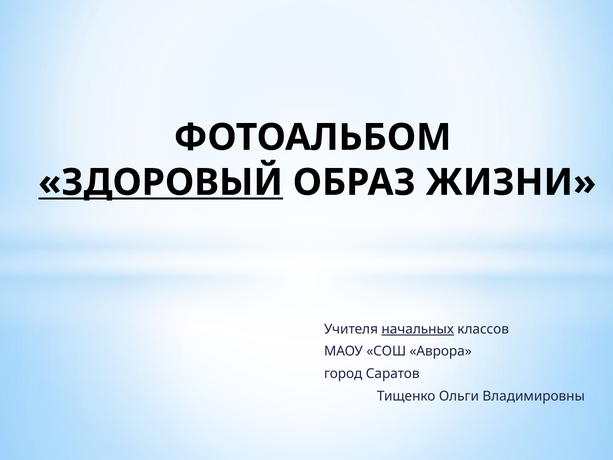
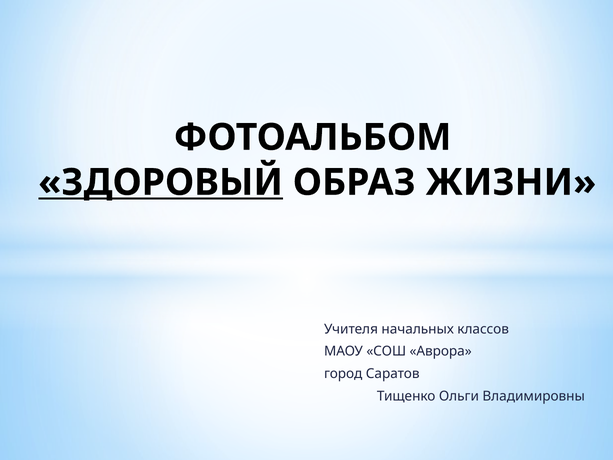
начальных underline: present -> none (418, 329)
